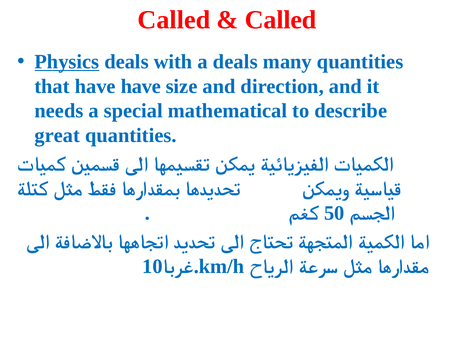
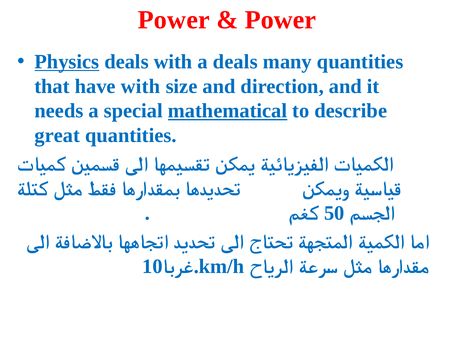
Called: Called -> Power (174, 20)
Called: Called -> Power (281, 20)
have have: have -> with (141, 86)
mathematical underline: none -> present (228, 111)
